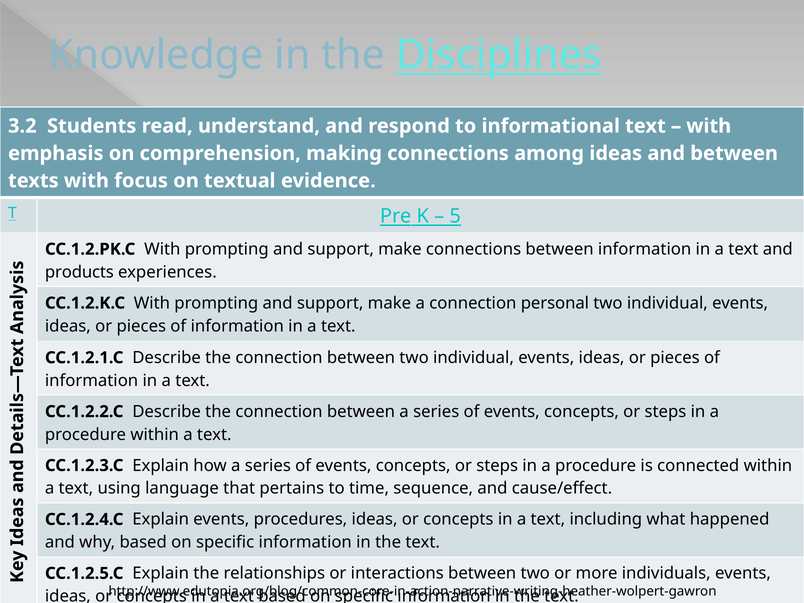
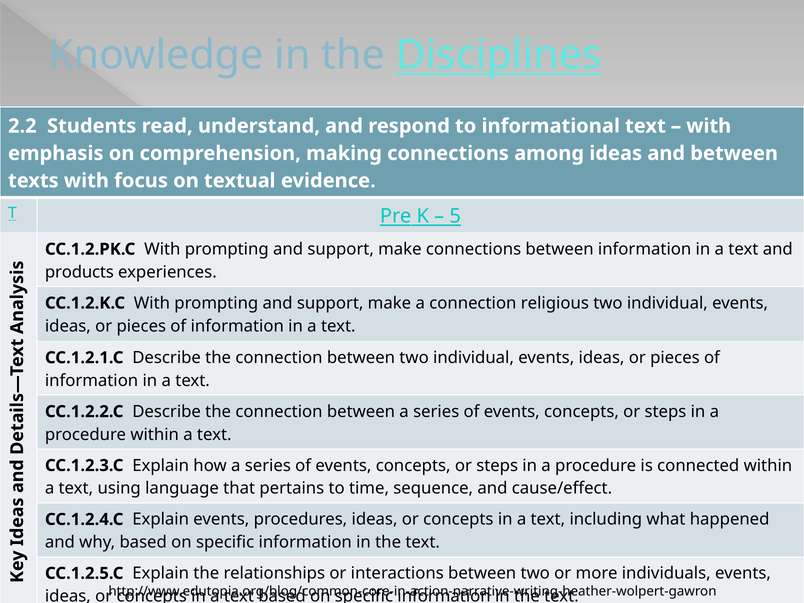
3.2: 3.2 -> 2.2 (22, 126)
personal: personal -> religious (555, 303)
